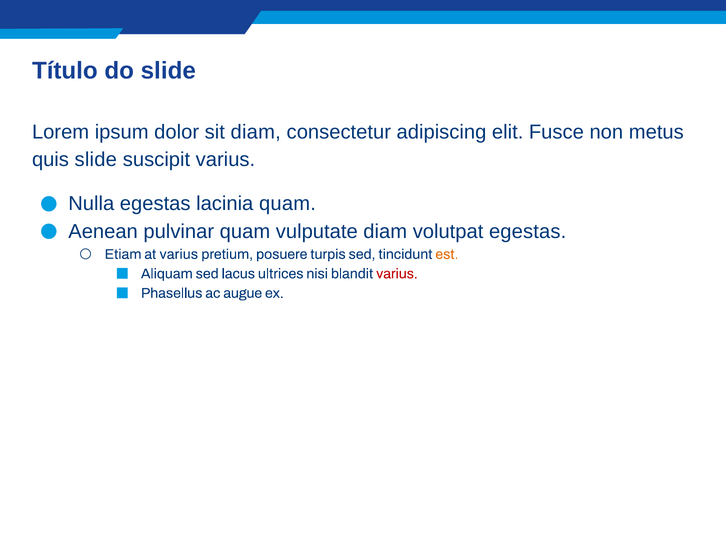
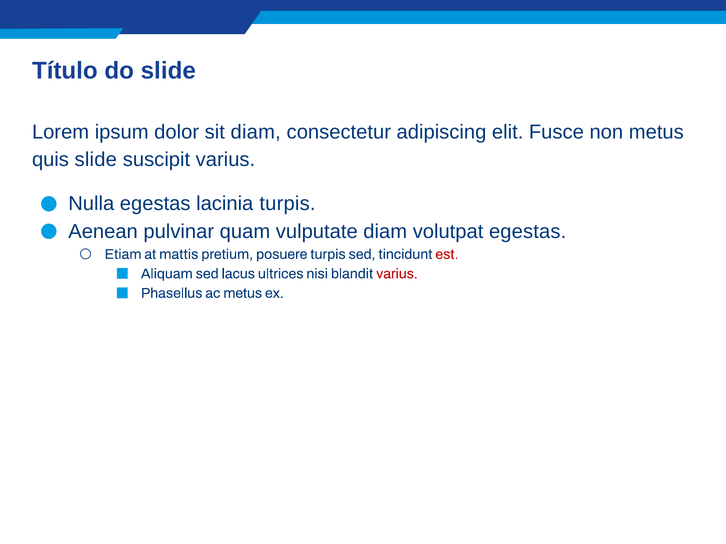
lacinia quam: quam -> turpis (287, 204)
at varius: varius -> mattis (179, 254)
est colour: orange -> red (447, 254)
ac augue: augue -> metus (243, 293)
